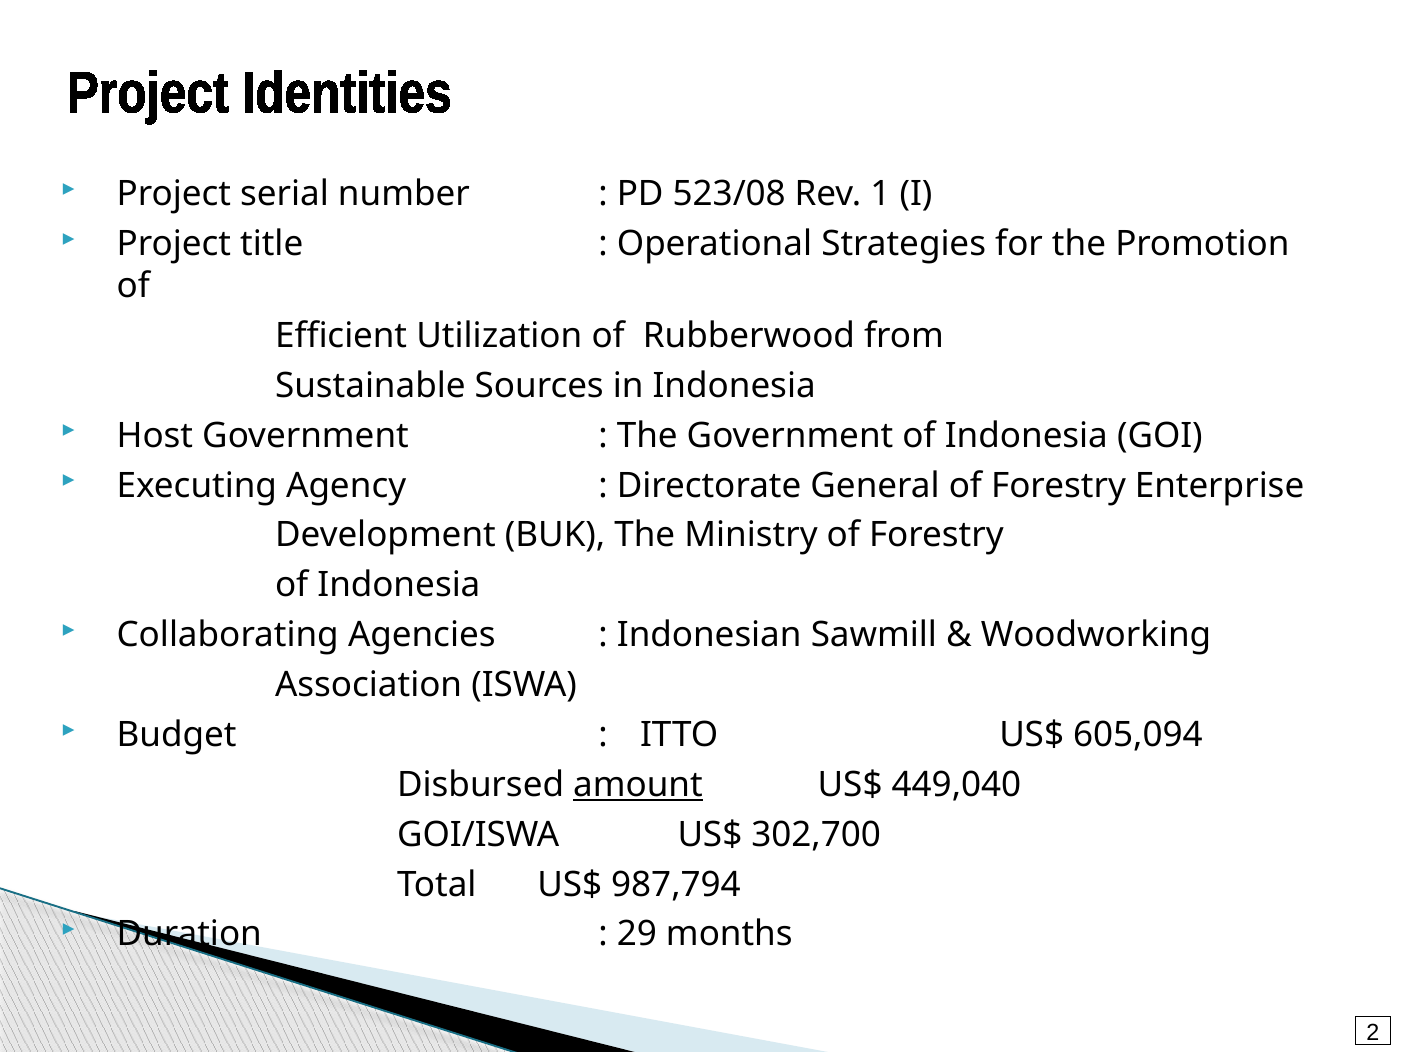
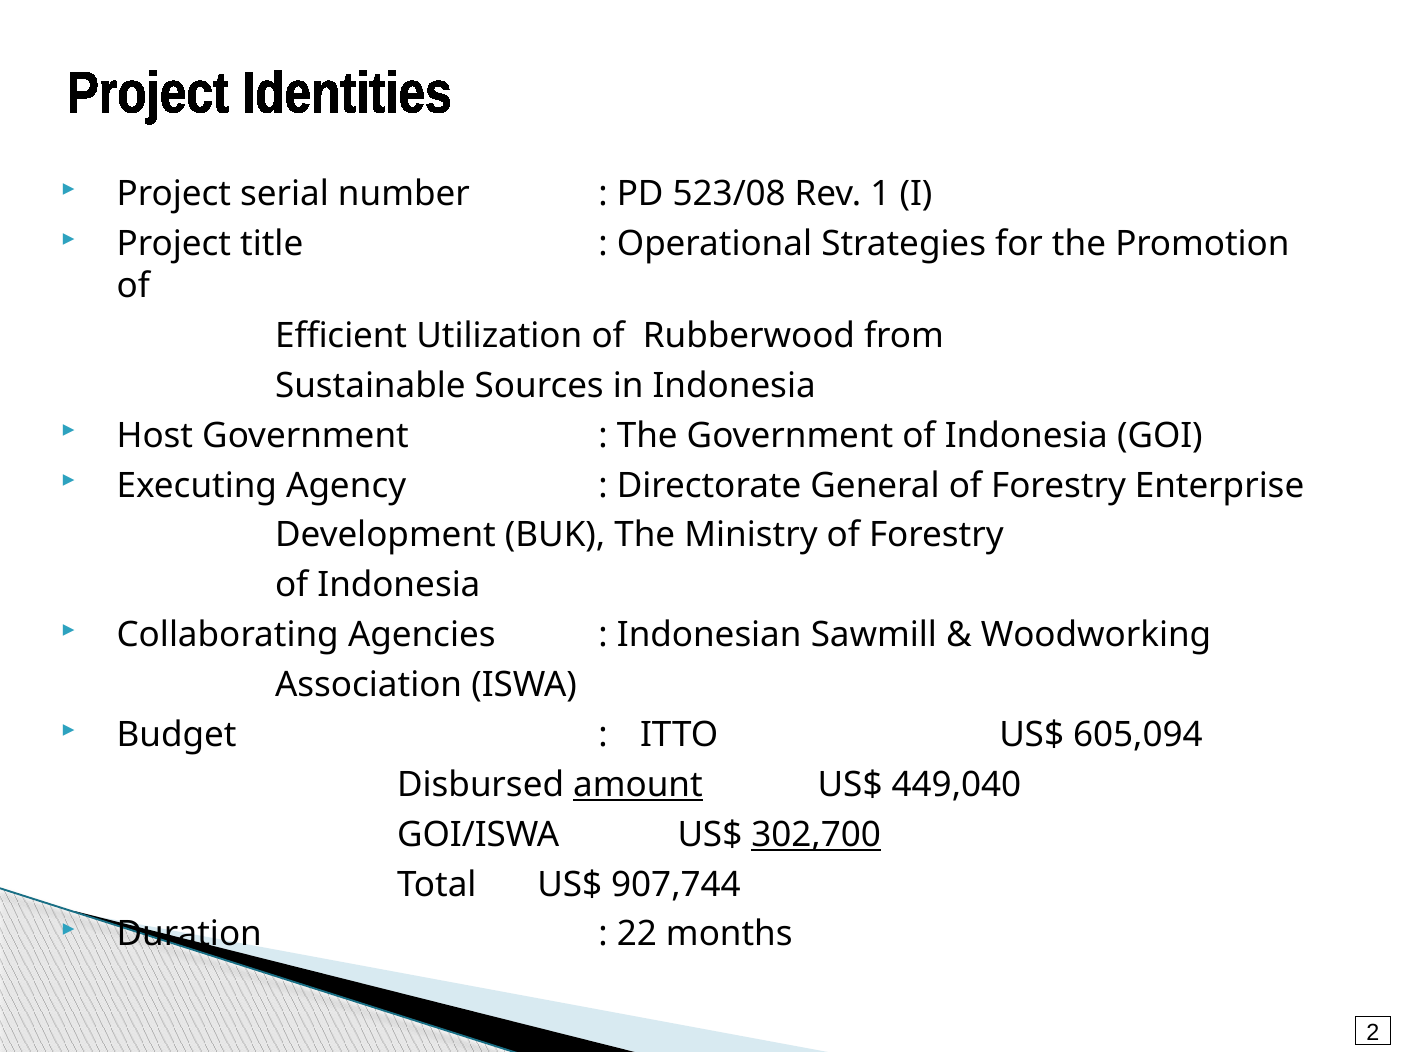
302,700 underline: none -> present (816, 834)
987,794: 987,794 -> 907,744 (676, 884)
29: 29 -> 22 (637, 934)
